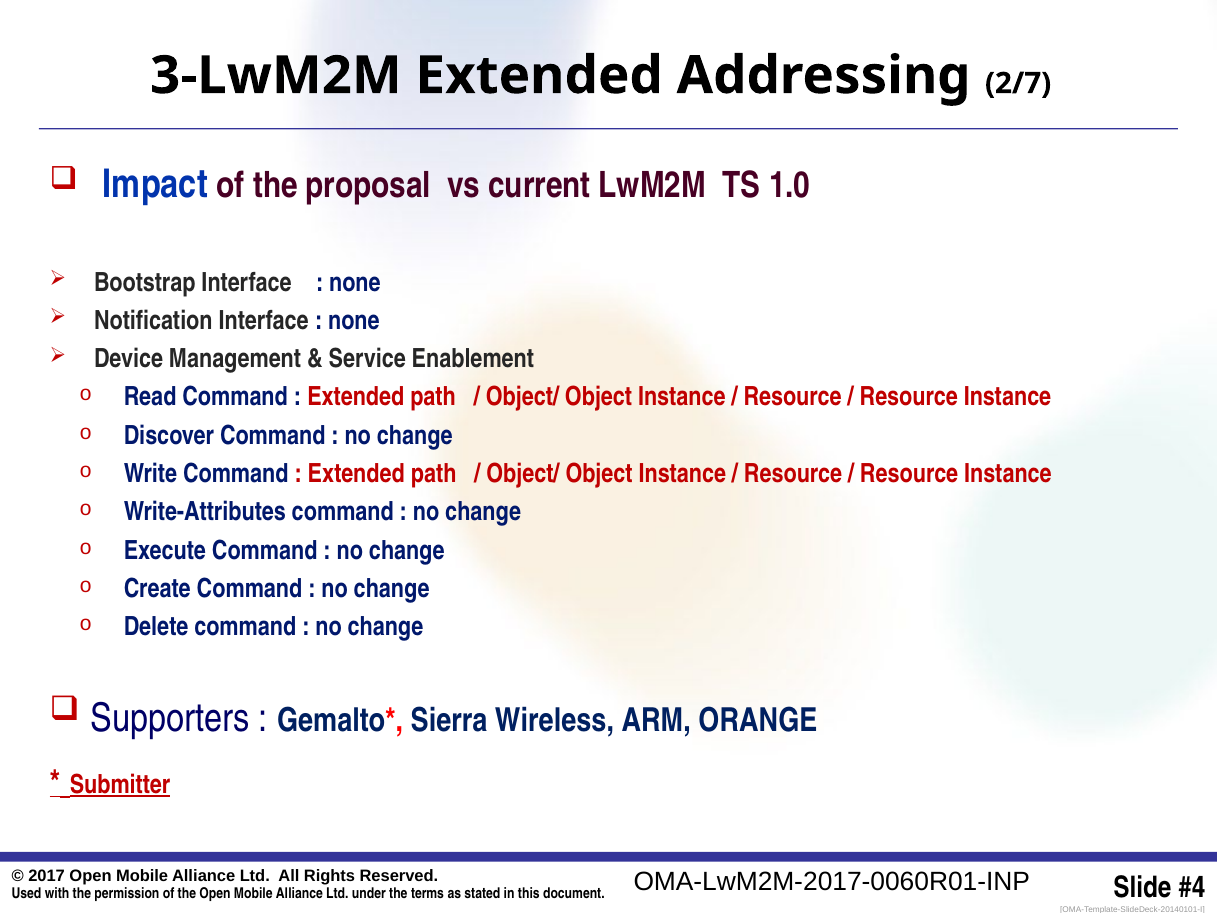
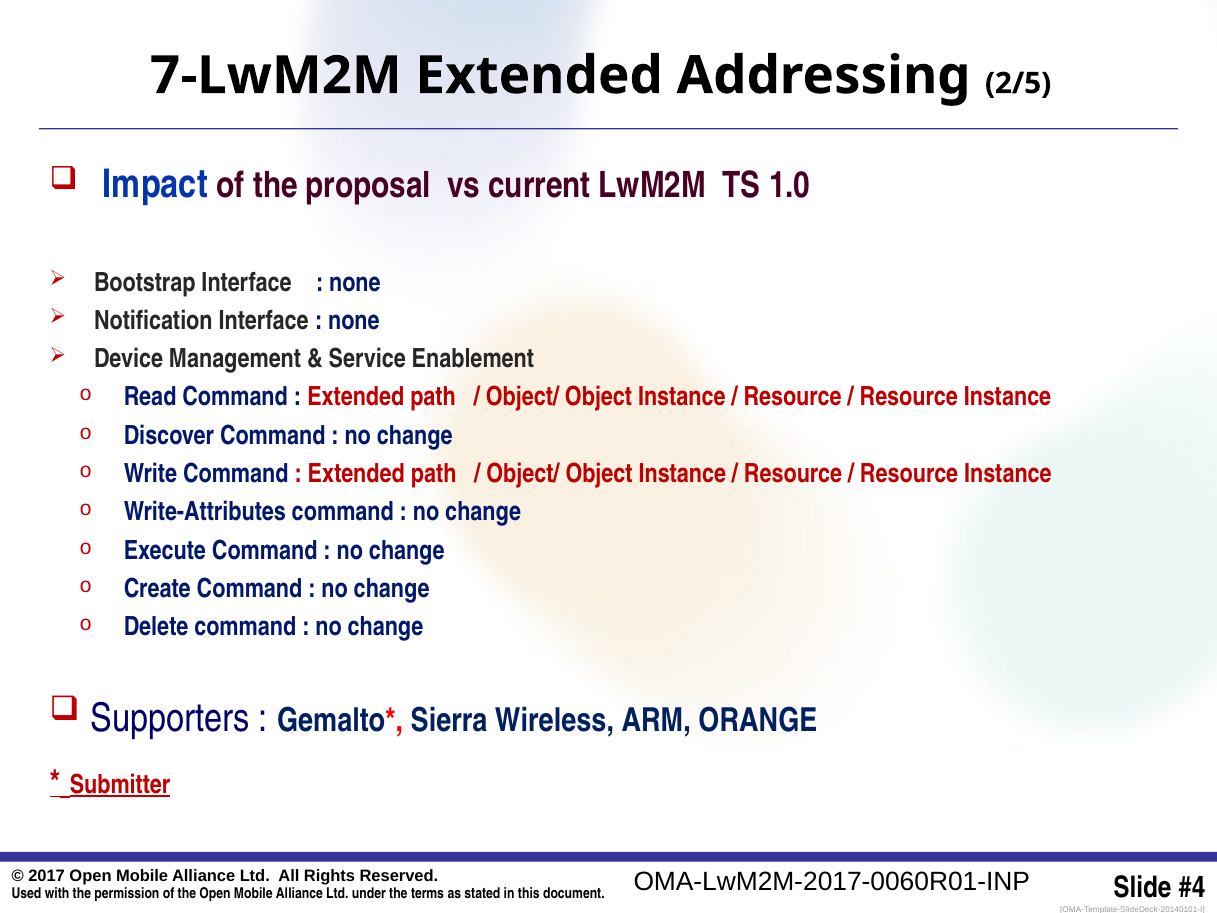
3-LwM2M: 3-LwM2M -> 7-LwM2M (276, 76)
2/7: 2/7 -> 2/5 (1018, 83)
